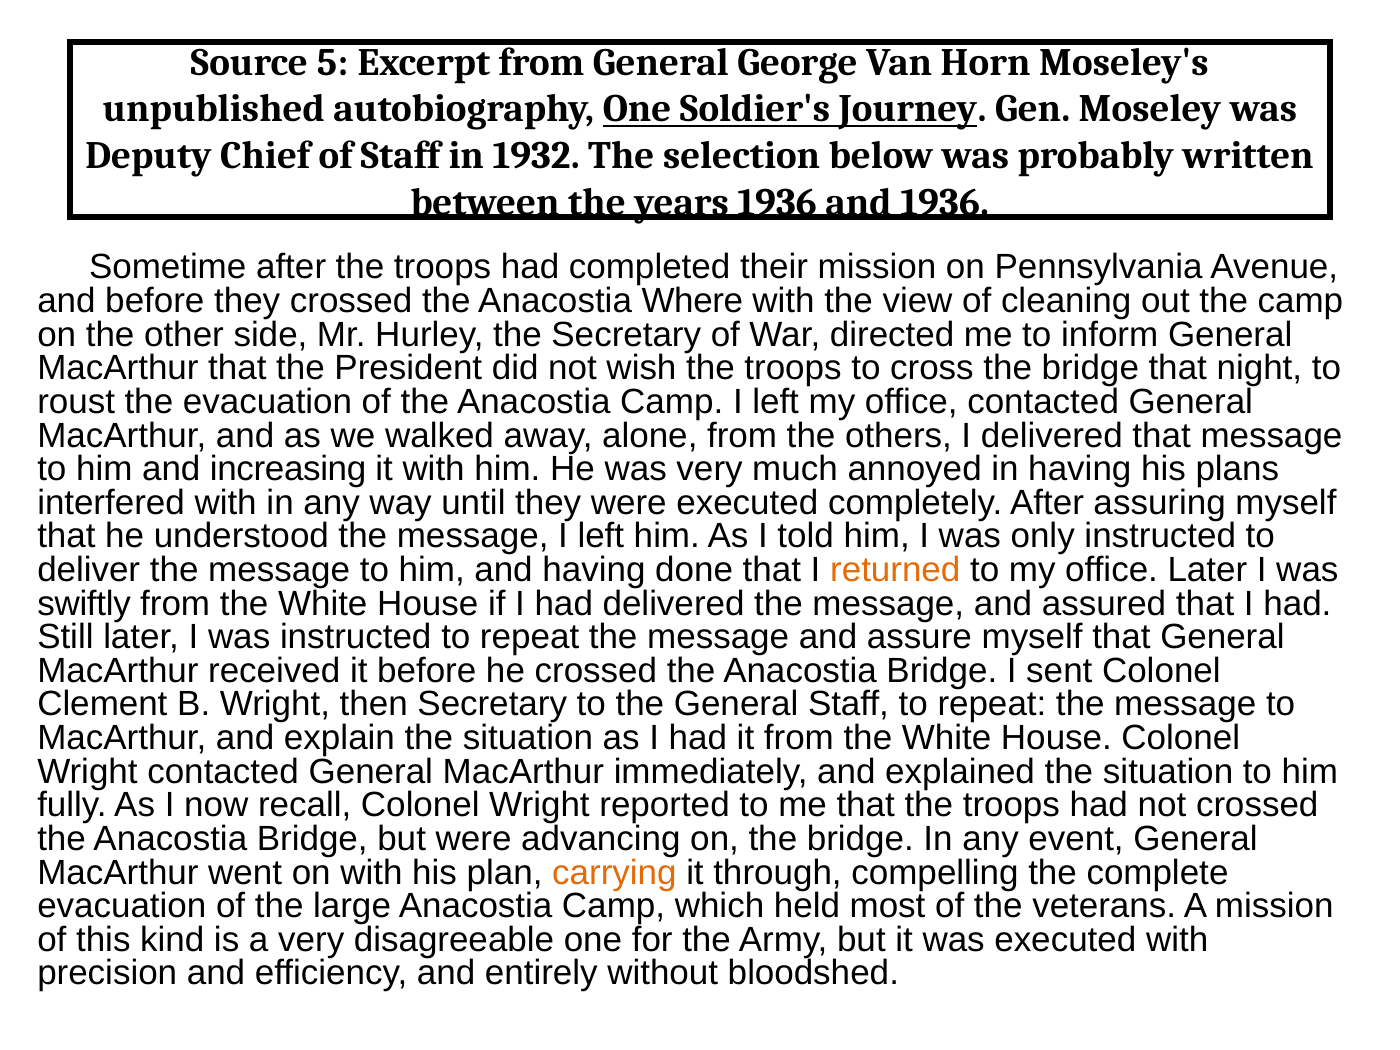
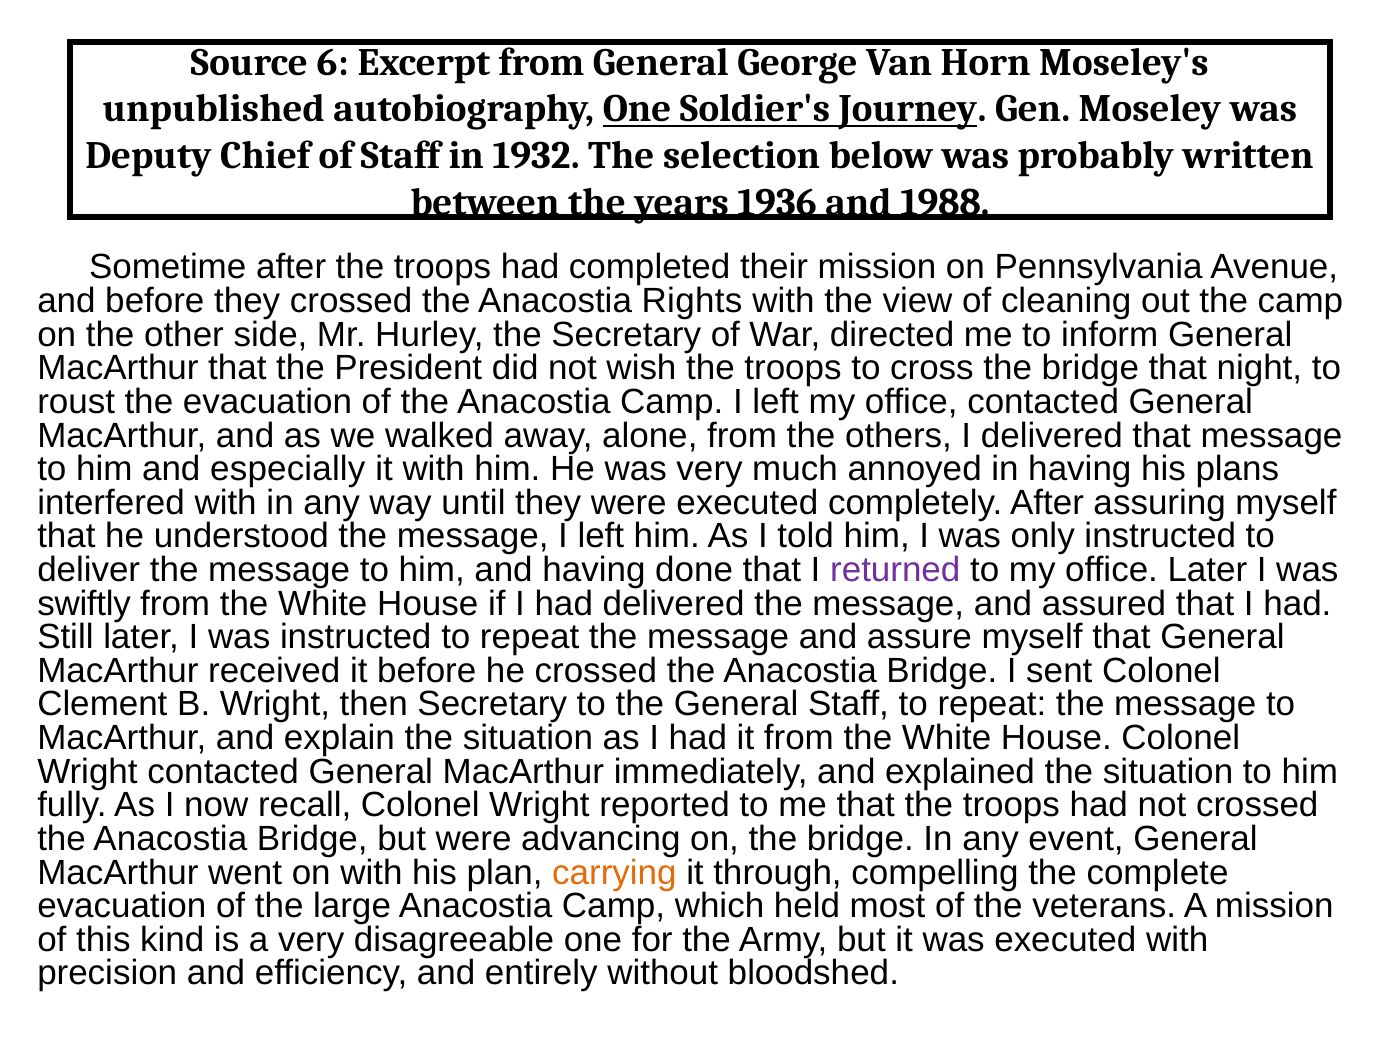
5: 5 -> 6 (333, 62)
and 1936: 1936 -> 1988 (945, 202)
Where: Where -> Rights (692, 301)
increasing: increasing -> especially (288, 469)
returned colour: orange -> purple (895, 570)
